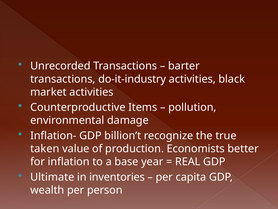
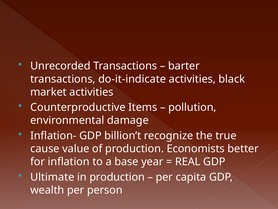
do-it-industry: do-it-industry -> do-it-indicate (132, 79)
taken: taken -> cause (45, 148)
in inventories: inventories -> production (117, 177)
